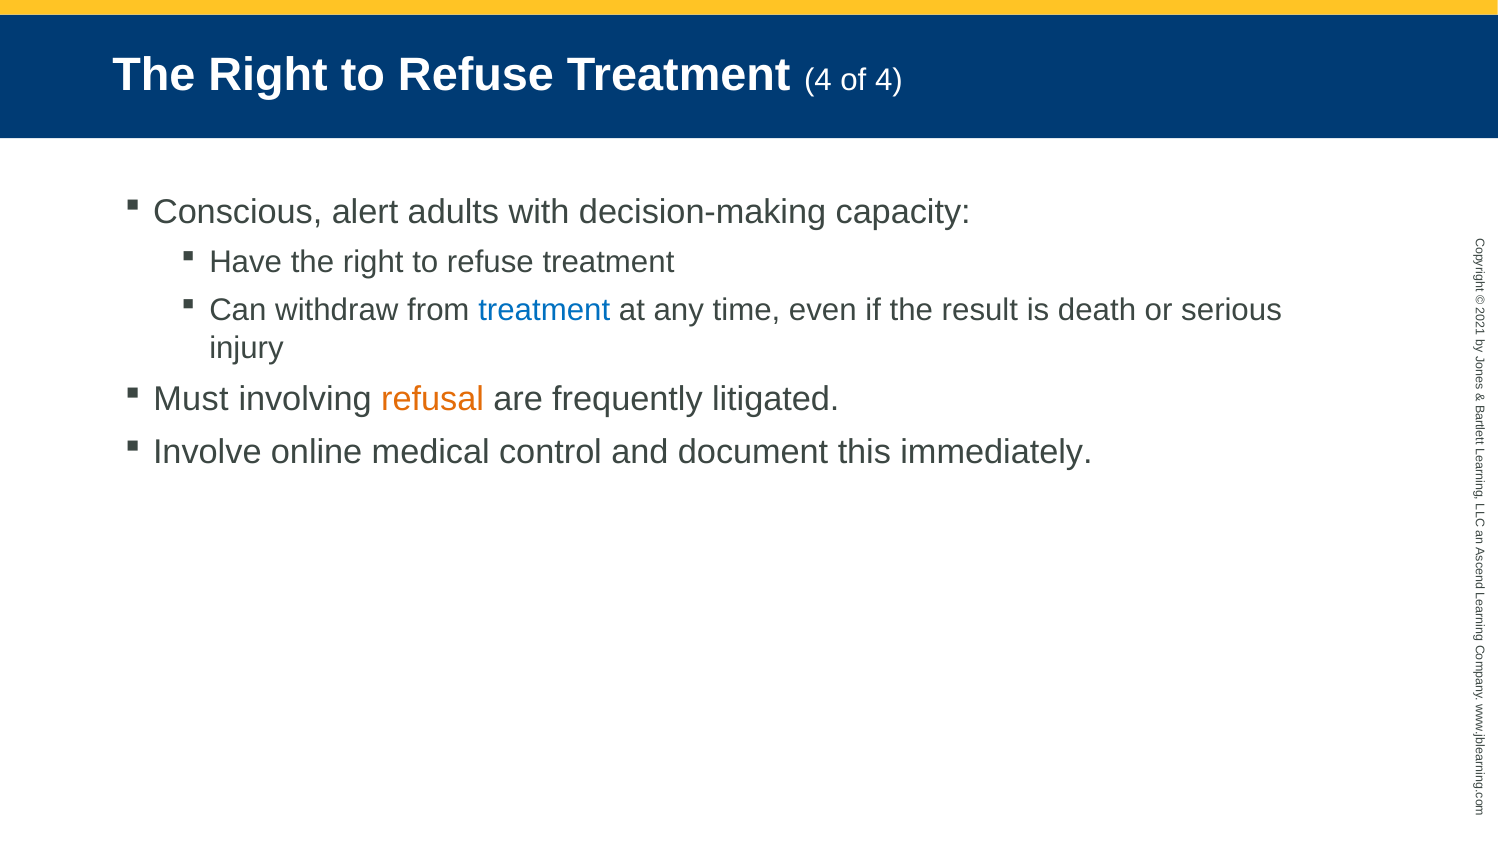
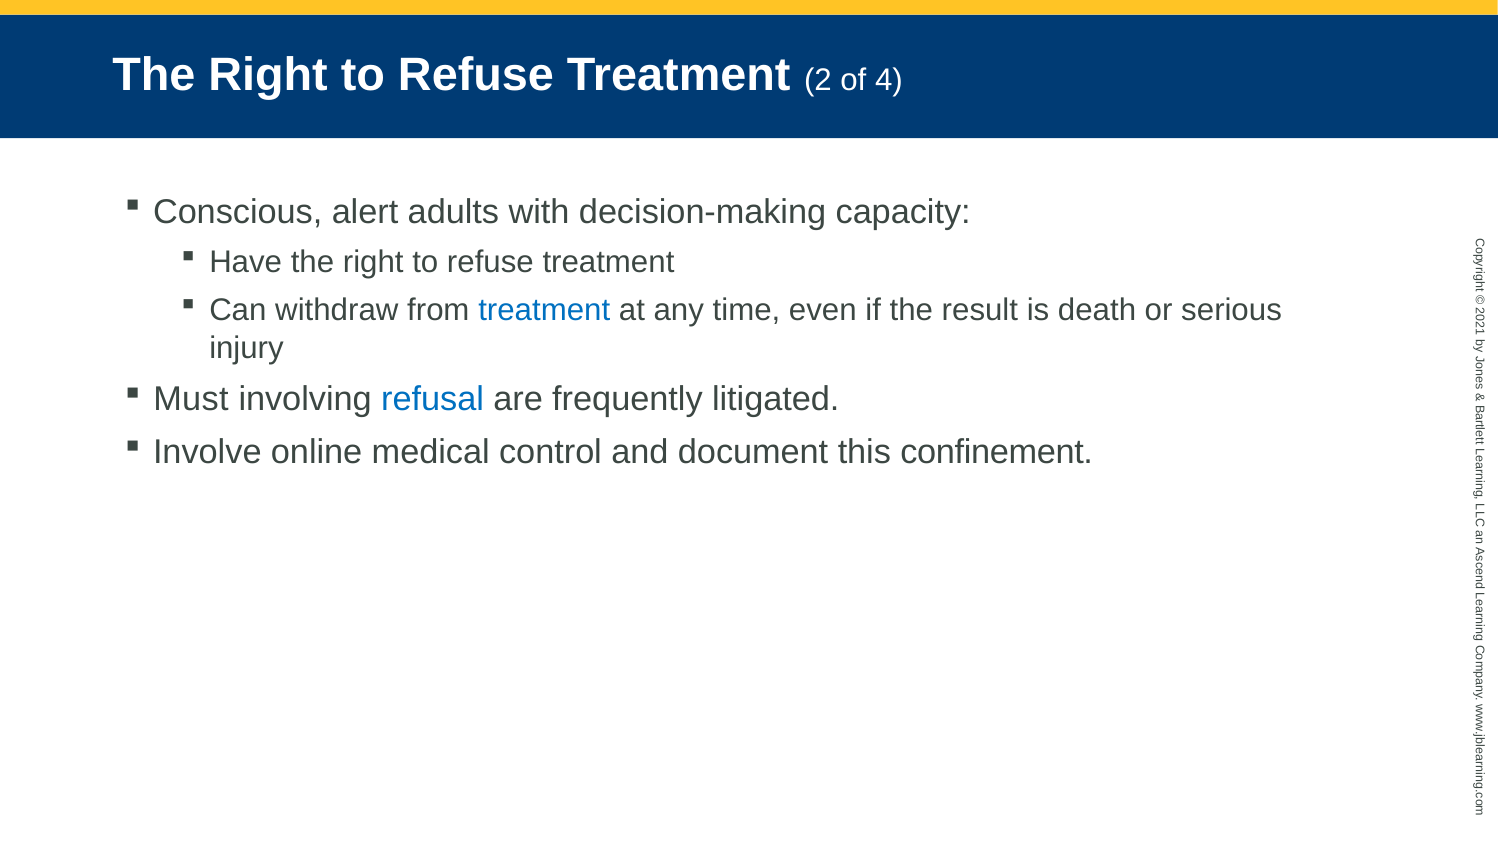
Treatment 4: 4 -> 2 (818, 80)
refusal colour: orange -> blue (433, 399)
immediately: immediately -> confinement (997, 452)
